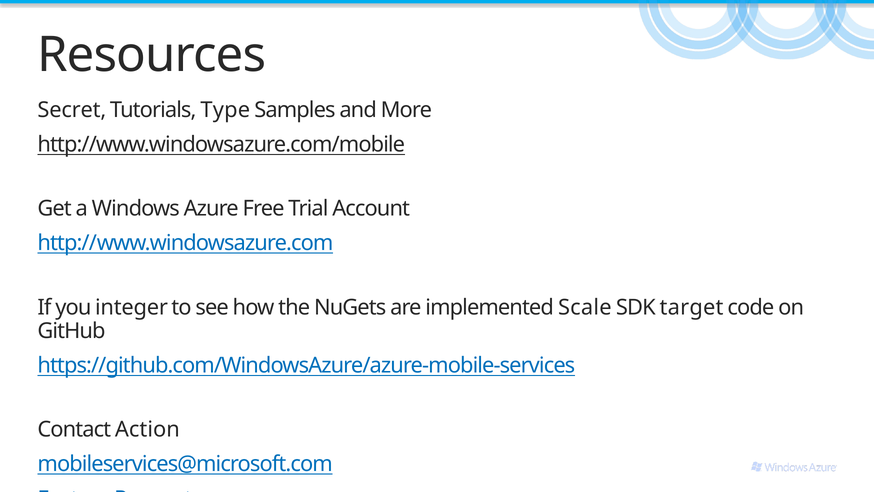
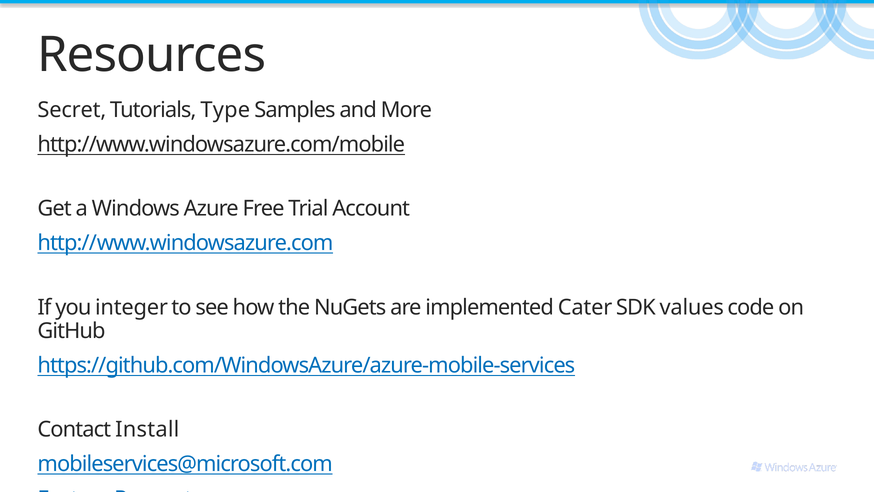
Scale: Scale -> Cater (585, 307)
target: target -> values (692, 307)
Action: Action -> Install (147, 430)
